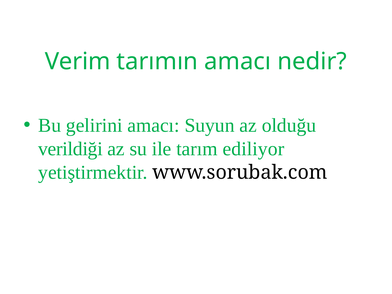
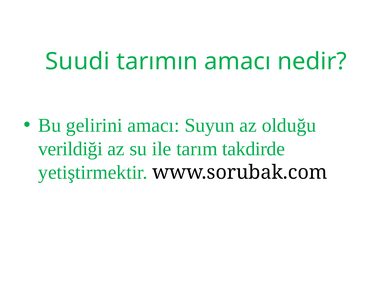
Verim: Verim -> Suudi (77, 61)
ediliyor: ediliyor -> takdirde (254, 149)
